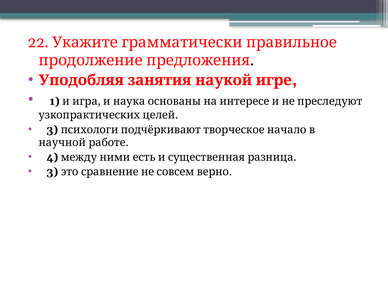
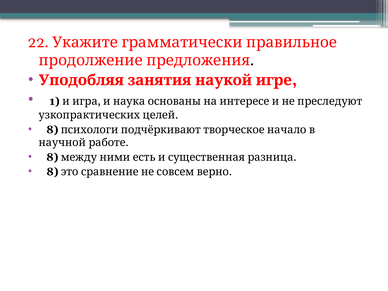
3: 3 -> 8 (52, 130)
4: 4 -> 8 (52, 157)
3: 3 -> 8 (52, 172)
